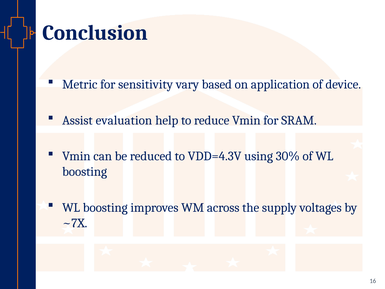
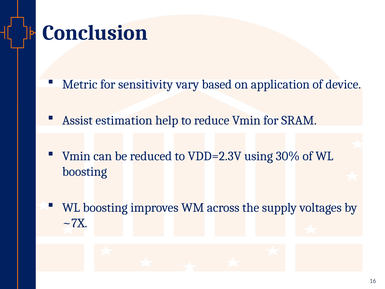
evaluation: evaluation -> estimation (124, 120)
VDD=4.3V: VDD=4.3V -> VDD=2.3V (215, 156)
